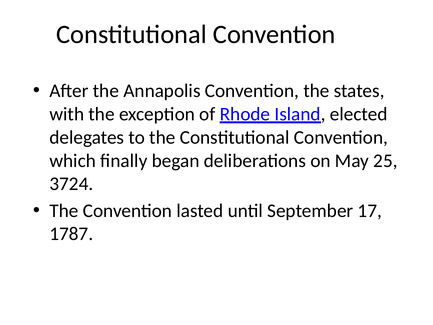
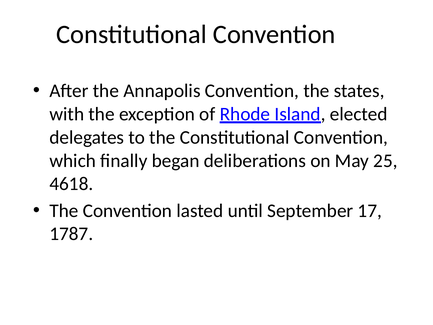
3724: 3724 -> 4618 (71, 184)
